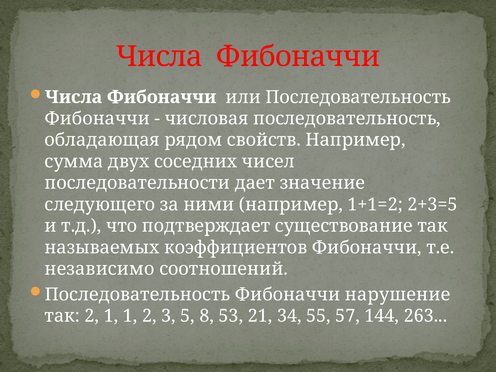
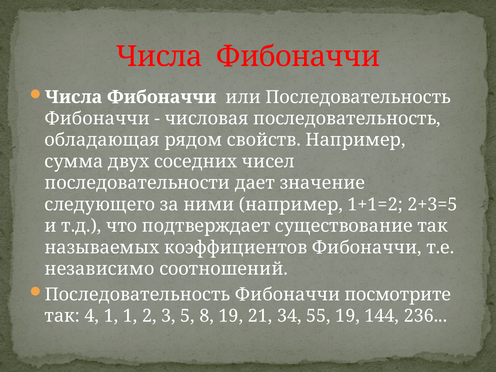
нарушение: нарушение -> посмотрите (398, 295)
так 2: 2 -> 4 (92, 316)
8 53: 53 -> 19 (231, 316)
55 57: 57 -> 19 (348, 316)
263: 263 -> 236 (425, 316)
